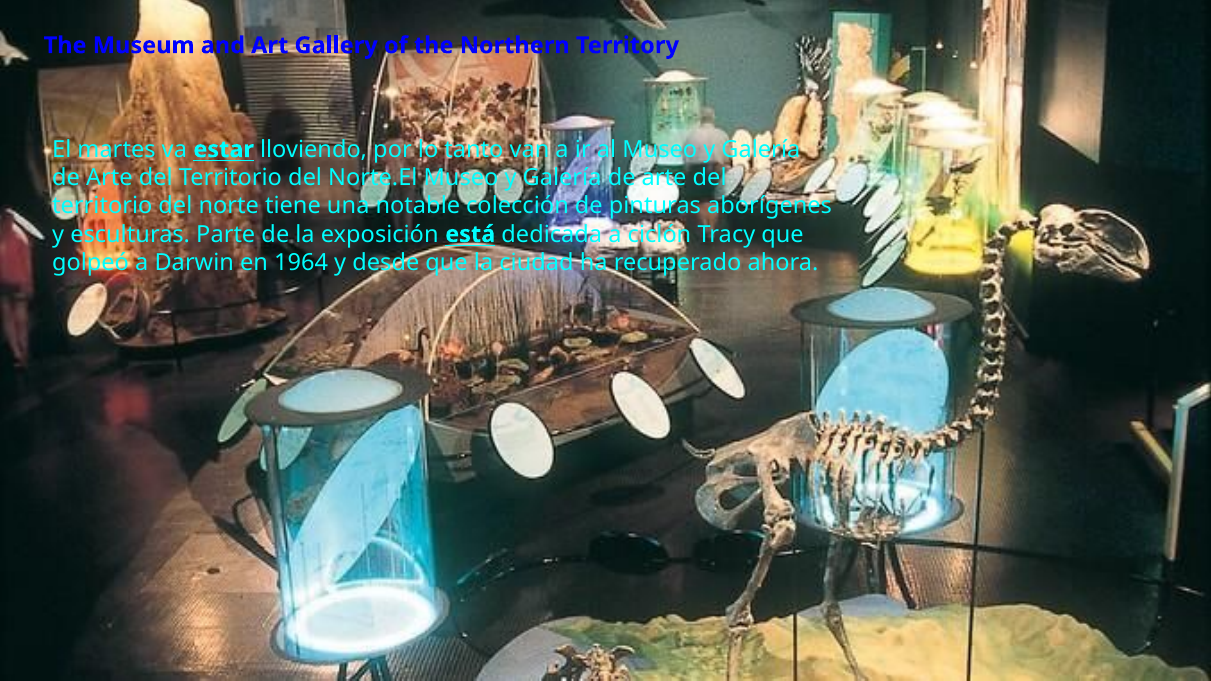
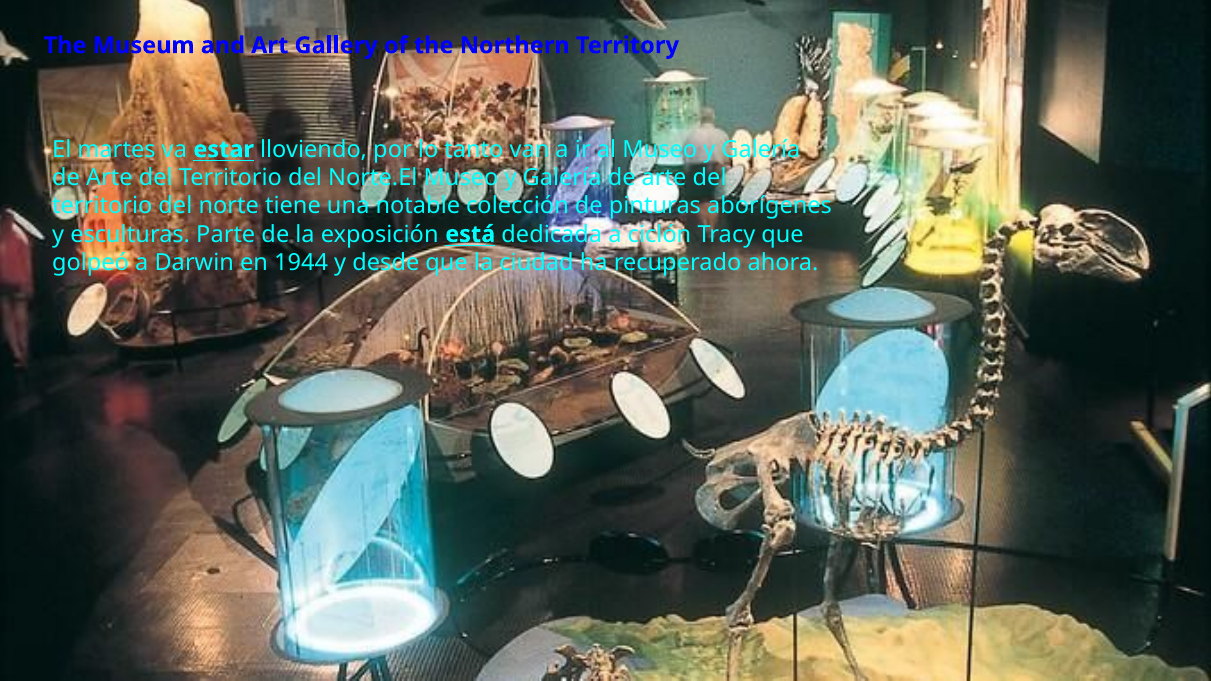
1964: 1964 -> 1944 (301, 263)
